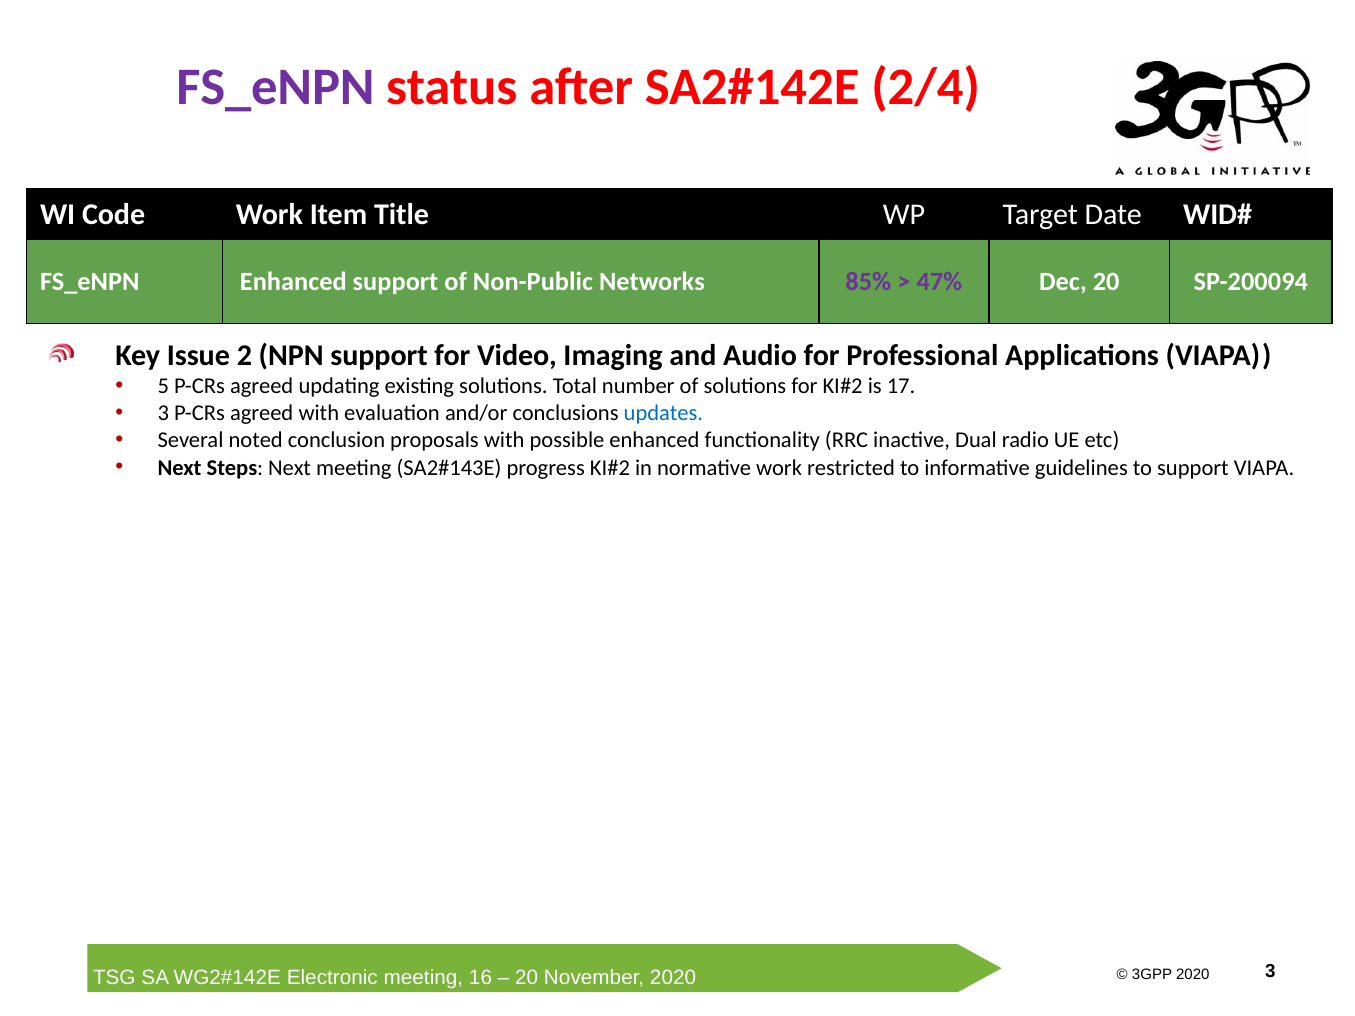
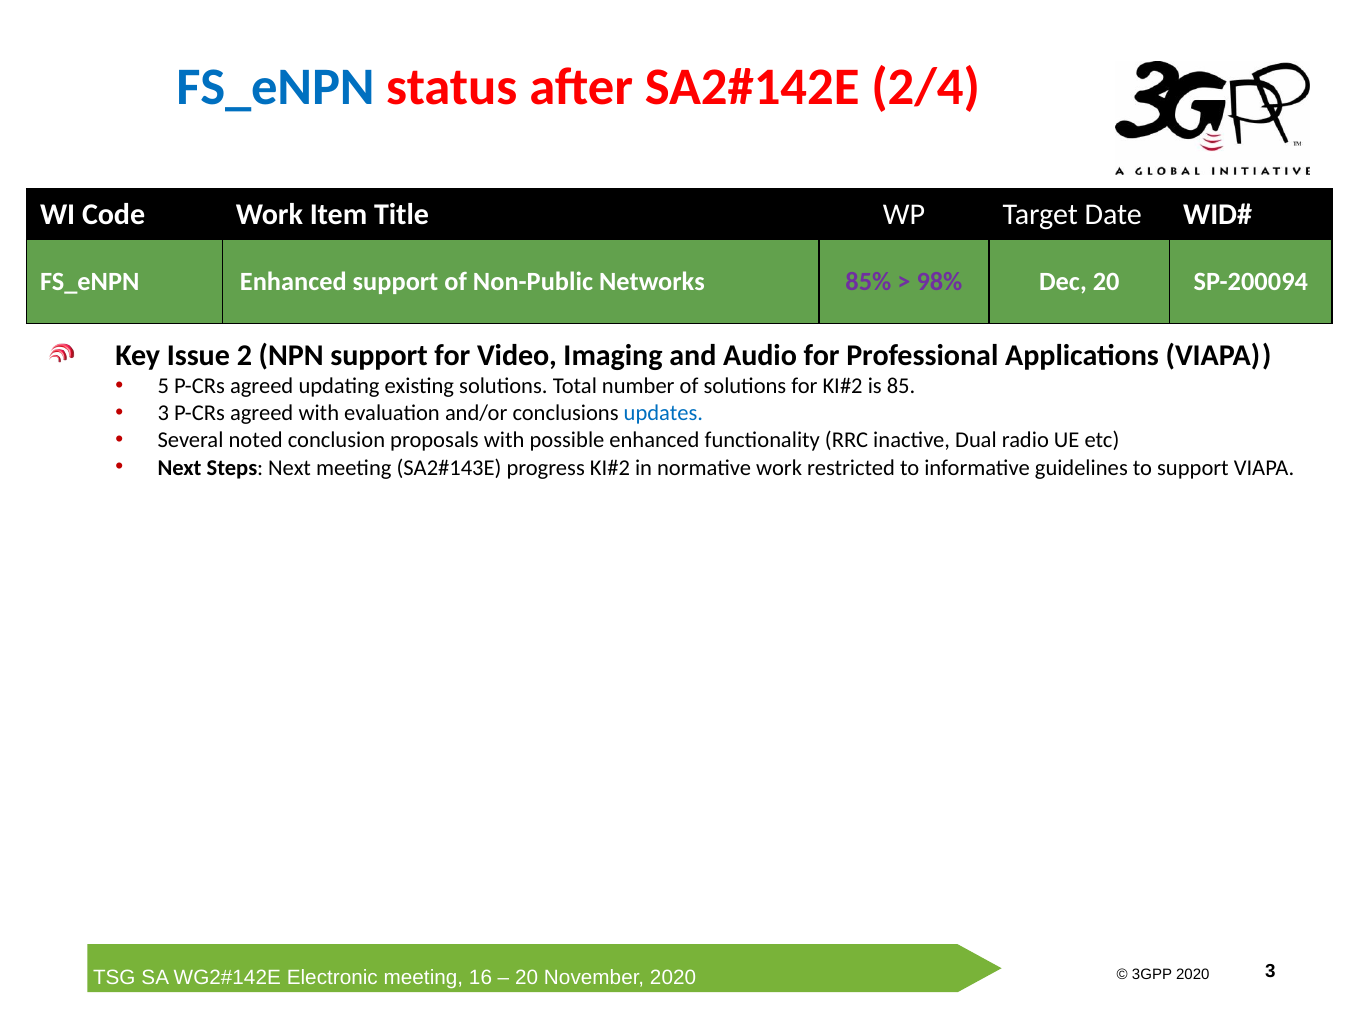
FS_eNPN colour: purple -> blue (275, 88)
47%: 47% -> 98% (940, 282)
17: 17 -> 85 (901, 386)
